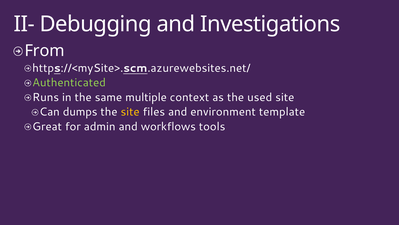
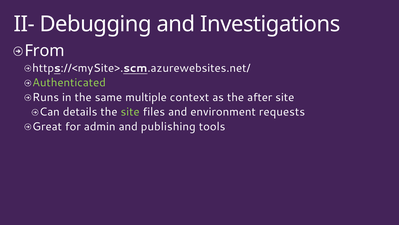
used: used -> after (260, 97)
dumps: dumps -> details (80, 112)
site colour: yellow -> light green (130, 112)
template: template -> requests (282, 112)
workflows: workflows -> publishing (168, 126)
